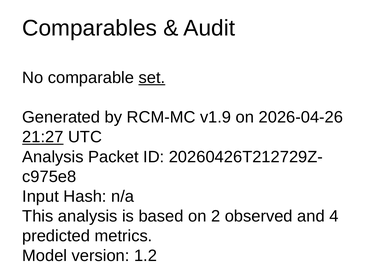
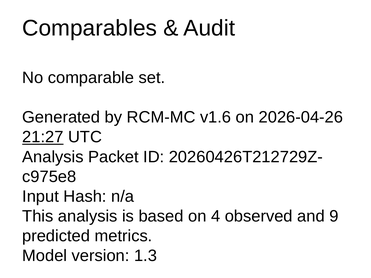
set underline: present -> none (152, 78)
v1.9: v1.9 -> v1.6 (216, 117)
2: 2 -> 4 (216, 216)
4: 4 -> 9 (334, 216)
1.2: 1.2 -> 1.3 (146, 256)
